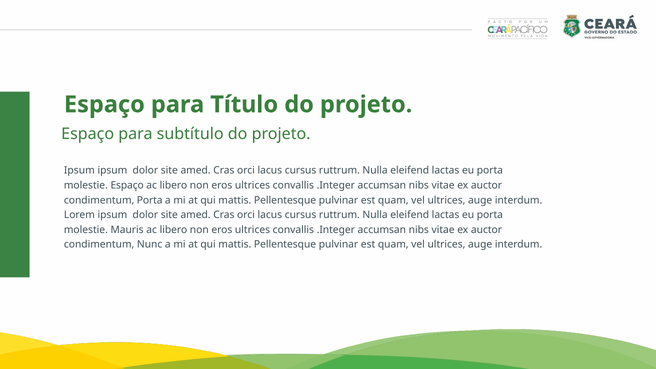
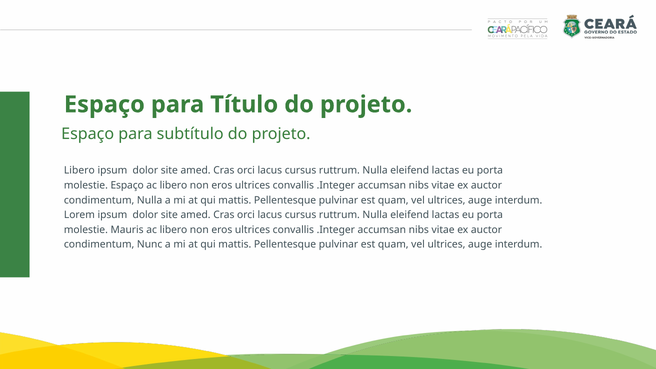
Ipsum: Ipsum -> Libero (79, 171)
condimentum Porta: Porta -> Nulla (150, 200)
